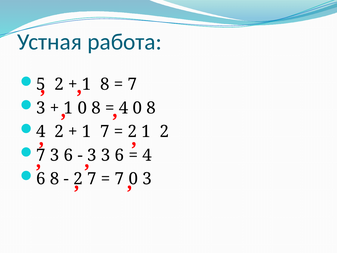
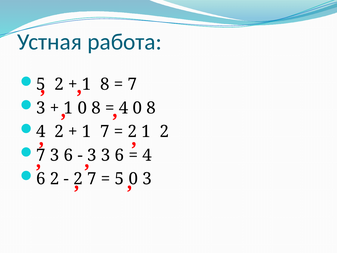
6 8: 8 -> 2 (55, 179)
7: 7 -> 5 (119, 179)
